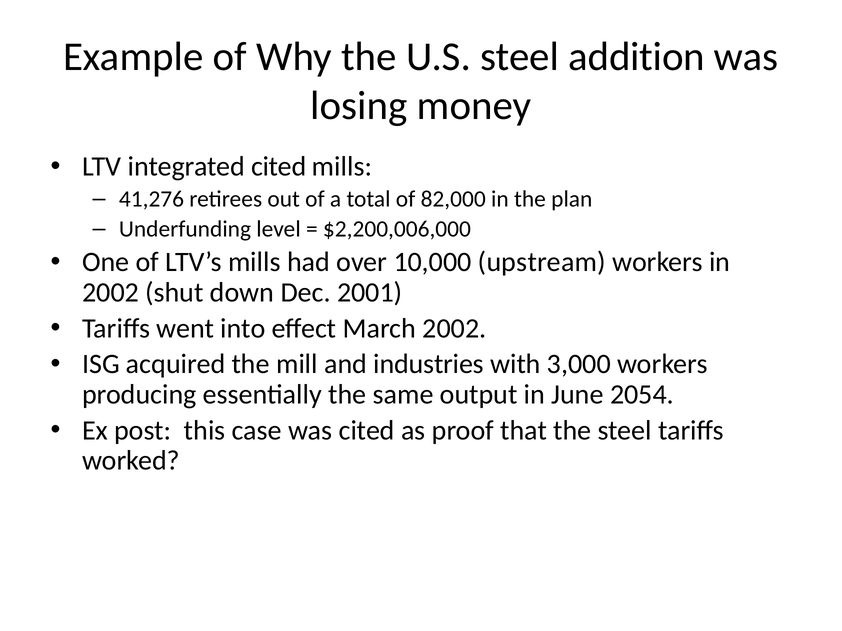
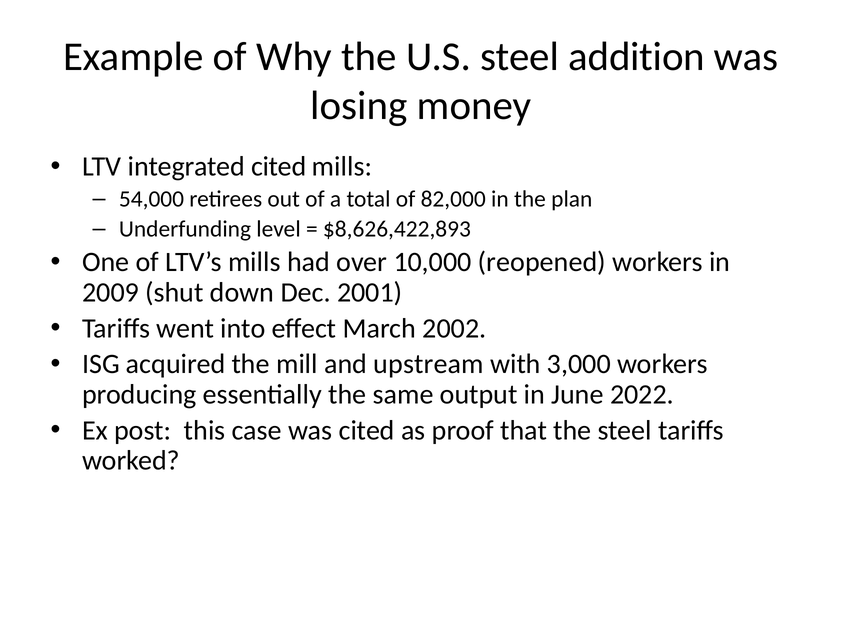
41,276: 41,276 -> 54,000 (152, 199)
$2,200,006,000: $2,200,006,000 -> $8,626,422,893 (397, 229)
upstream: upstream -> reopened (542, 262)
2002: 2002 -> 2009 (111, 293)
industries: industries -> upstream (428, 364)
2054: 2054 -> 2022 (642, 395)
